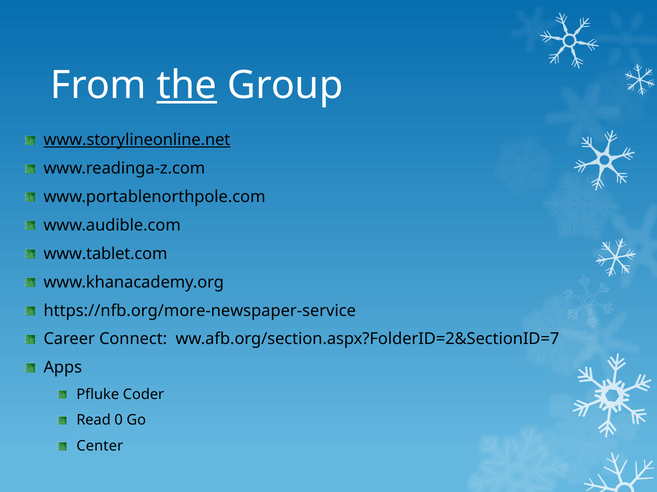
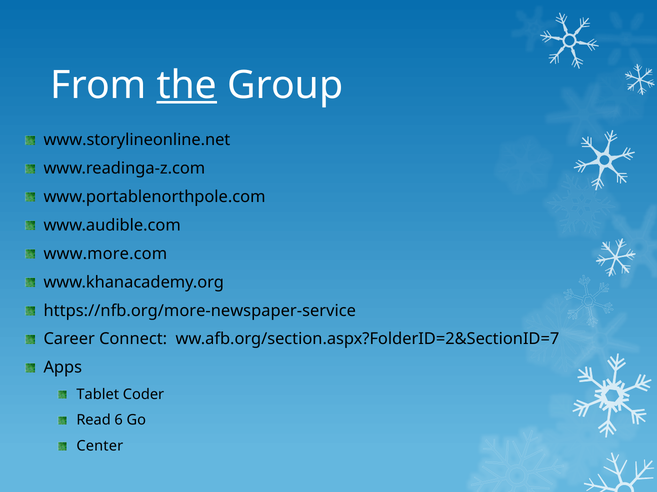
www.storylineonline.net underline: present -> none (137, 140)
www.tablet.com: www.tablet.com -> www.more.com (105, 254)
Pfluke: Pfluke -> Tablet (98, 395)
0: 0 -> 6 (119, 421)
